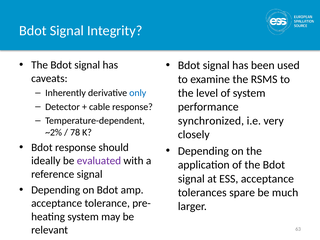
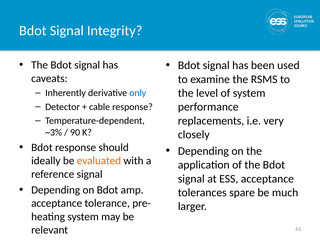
synchronized: synchronized -> replacements (211, 121)
~2%: ~2% -> ~3% (54, 132)
78: 78 -> 90 (75, 132)
evaluated colour: purple -> orange (99, 161)
